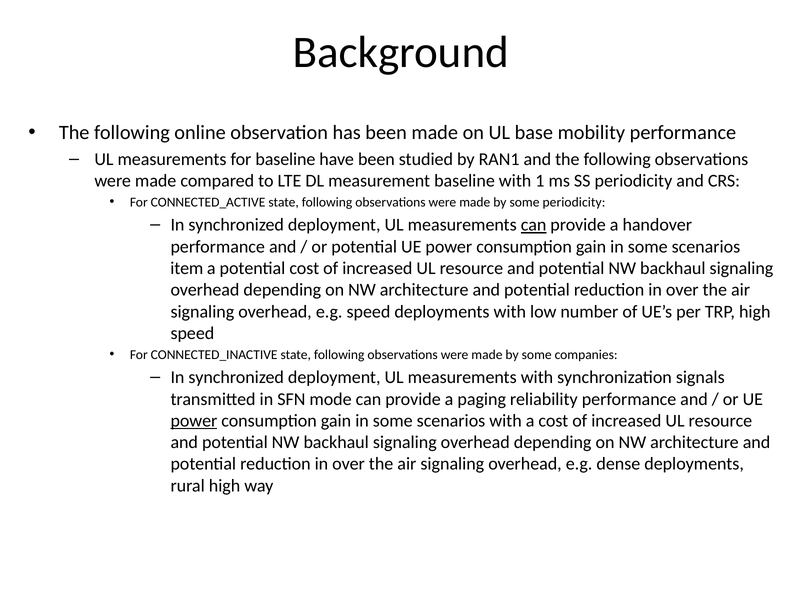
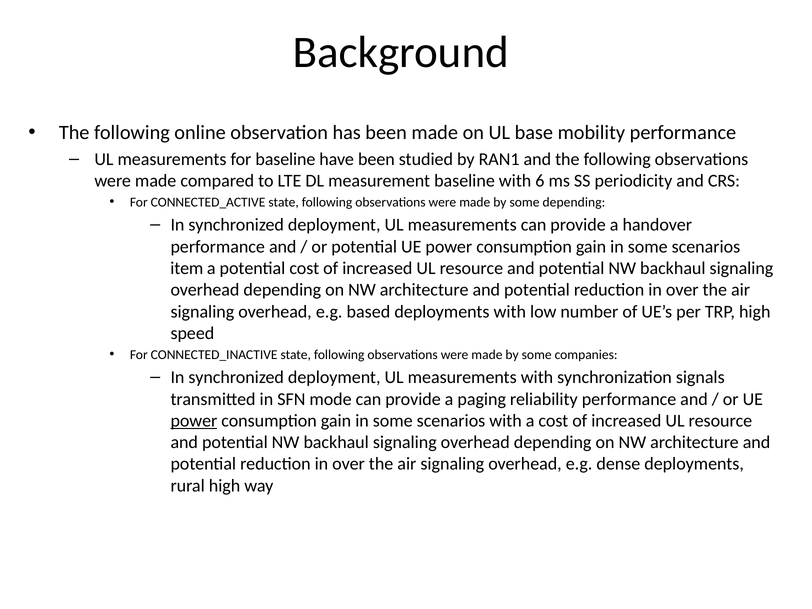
1: 1 -> 6 (540, 181)
some periodicity: periodicity -> depending (574, 202)
can underline: present -> none (534, 225)
e.g speed: speed -> based (368, 312)
